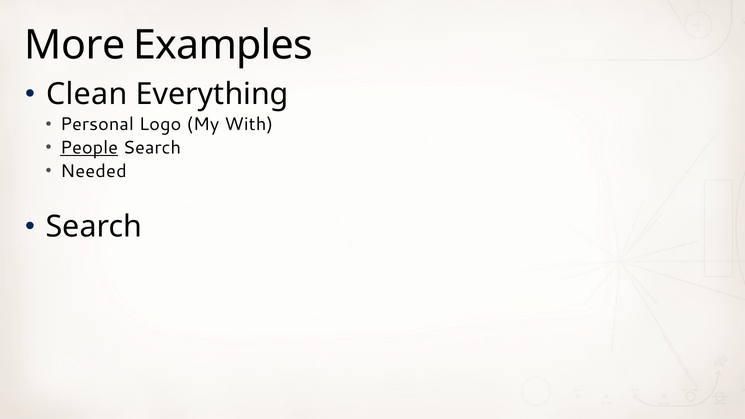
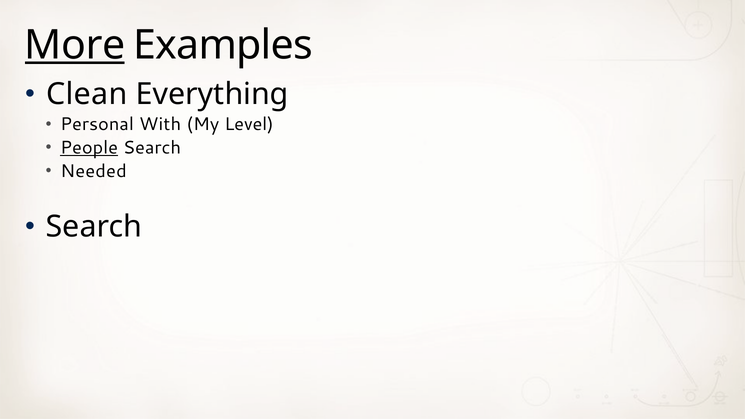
More underline: none -> present (75, 45)
Logo: Logo -> With (160, 124)
With: With -> Level (249, 124)
